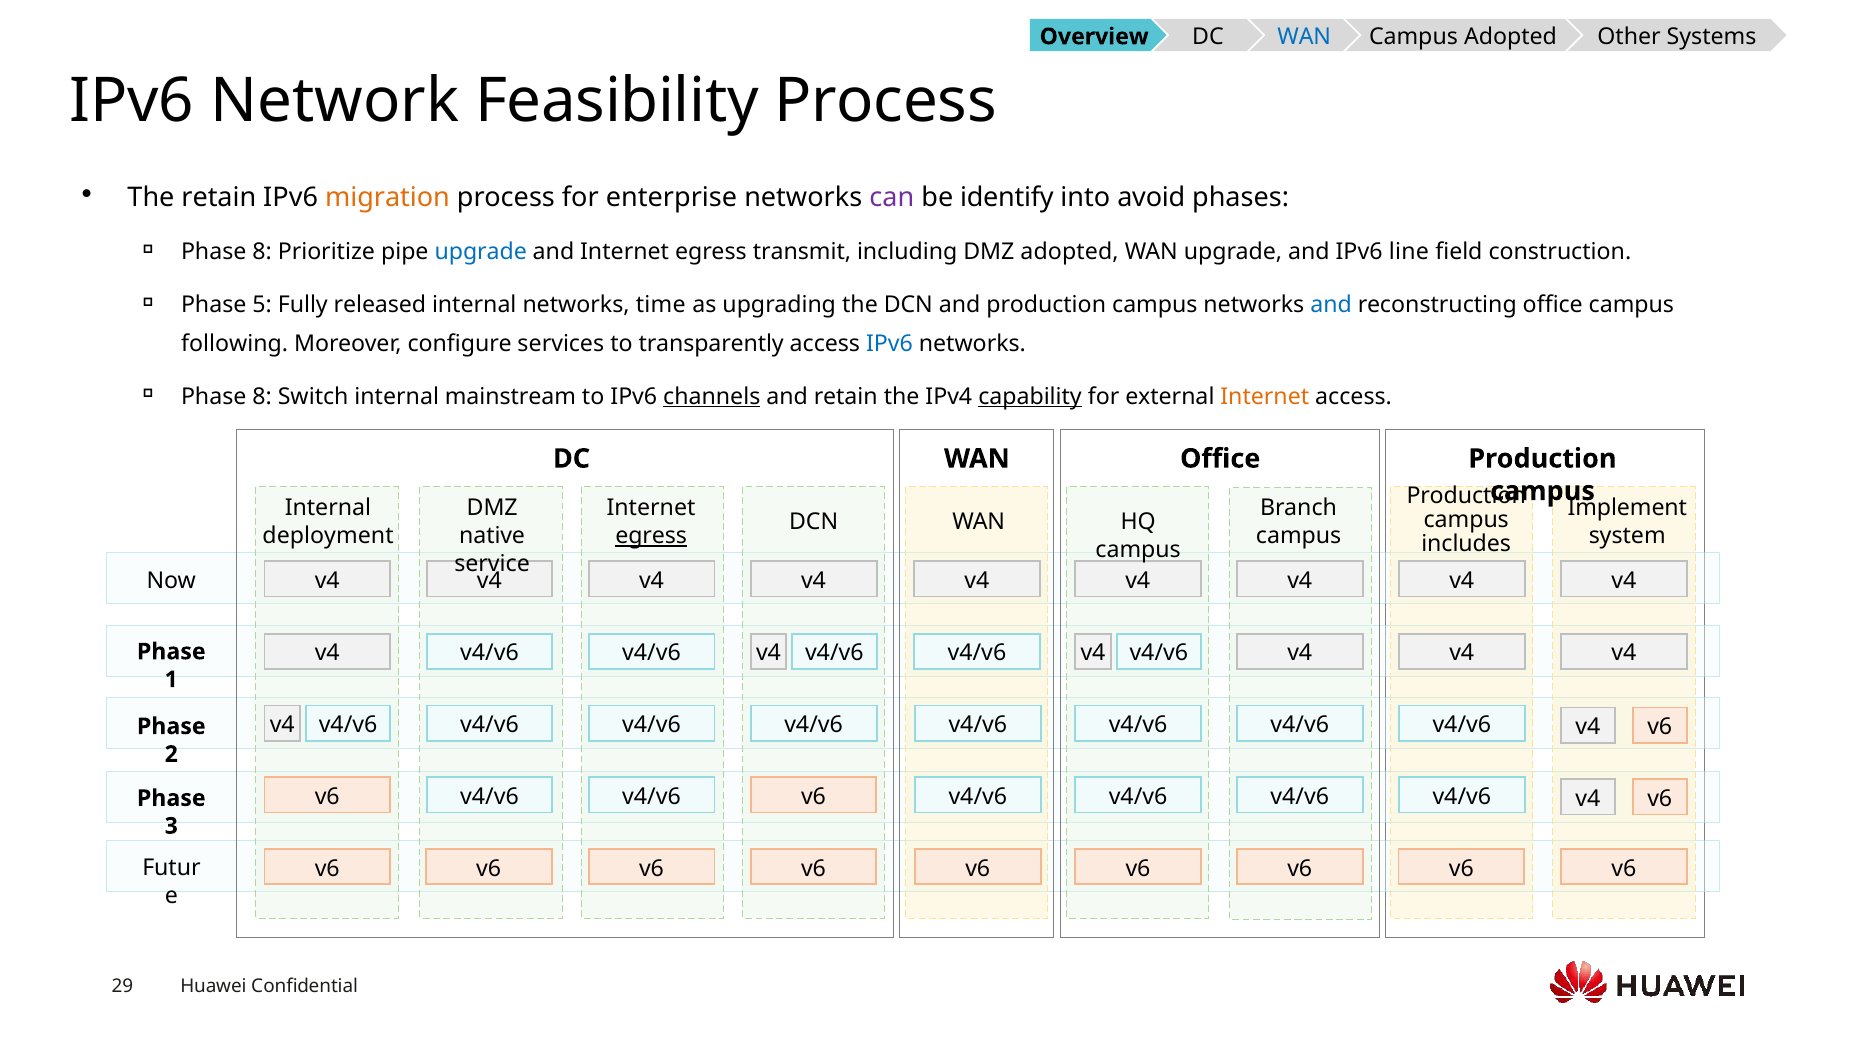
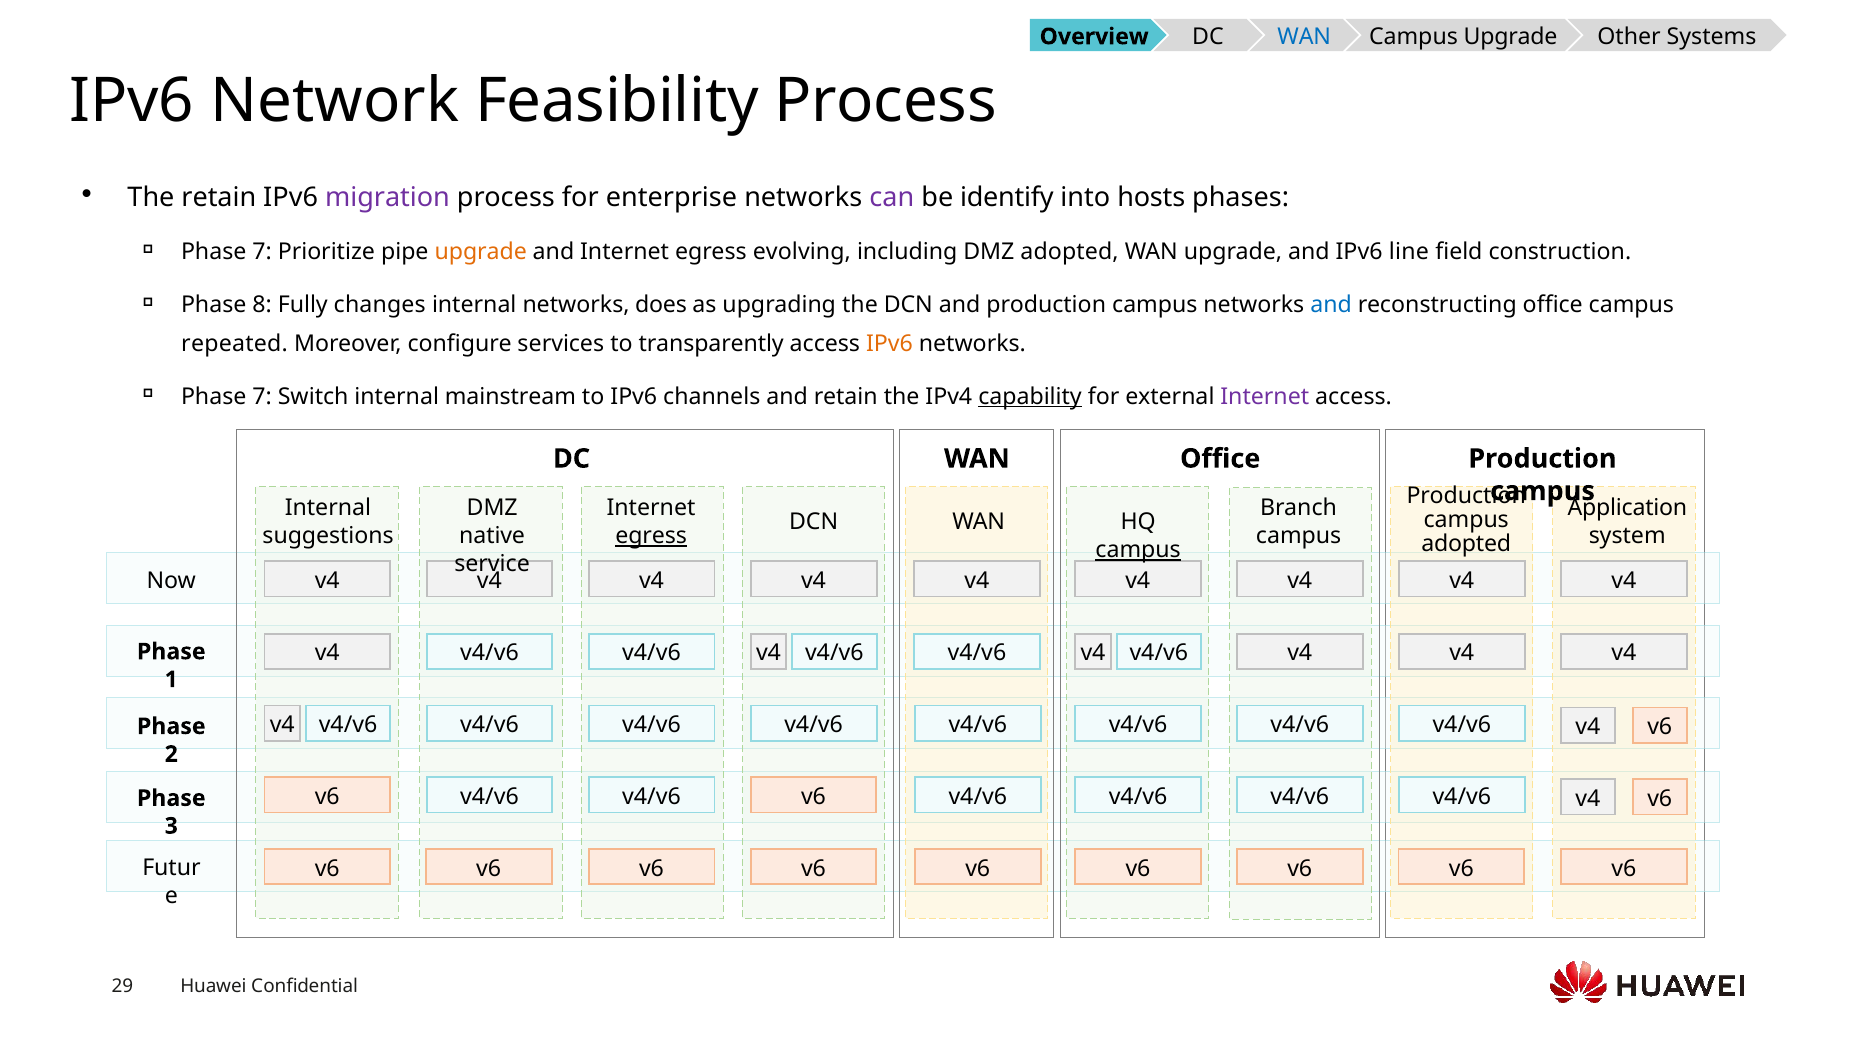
Campus Adopted: Adopted -> Upgrade (1511, 37)
migration colour: orange -> purple (388, 197)
avoid: avoid -> hosts (1151, 197)
8: 8 -> 7 (262, 252)
upgrade colour: blue -> orange (481, 252)
transmit: transmit -> evolving (802, 252)
5: 5 -> 8 (262, 305)
released: released -> changes (380, 305)
time: time -> does (661, 305)
following: following -> repeated (235, 344)
IPv6 colour: blue -> orange (889, 344)
8: 8 -> 7 (262, 397)
channels underline: present -> none (712, 397)
Internet colour: orange -> purple (1265, 397)
Implement: Implement -> Application (1627, 508)
deployment: deployment -> suggestions (328, 536)
includes: includes -> adopted (1466, 543)
campus underline: none -> present (1138, 550)
